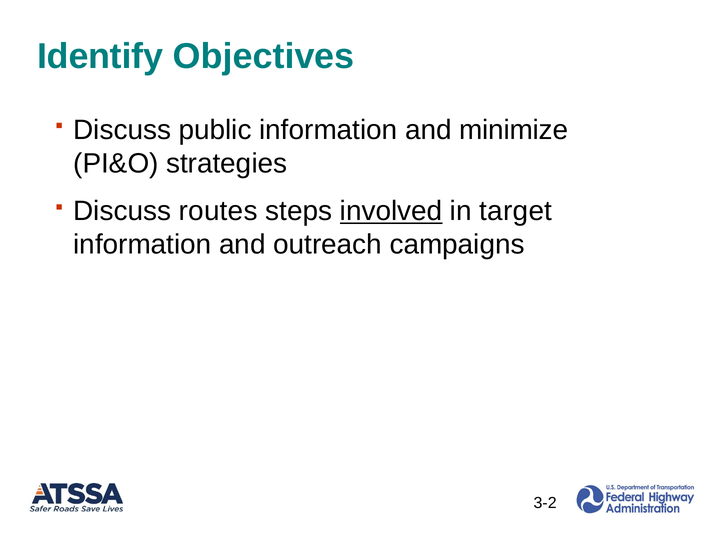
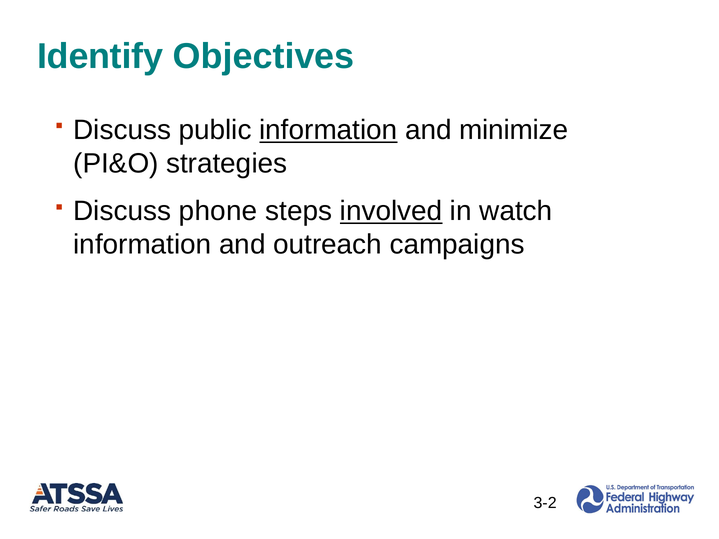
information underline: none -> present (328, 130)
routes: routes -> phone (218, 211)
target: target -> watch (516, 211)
